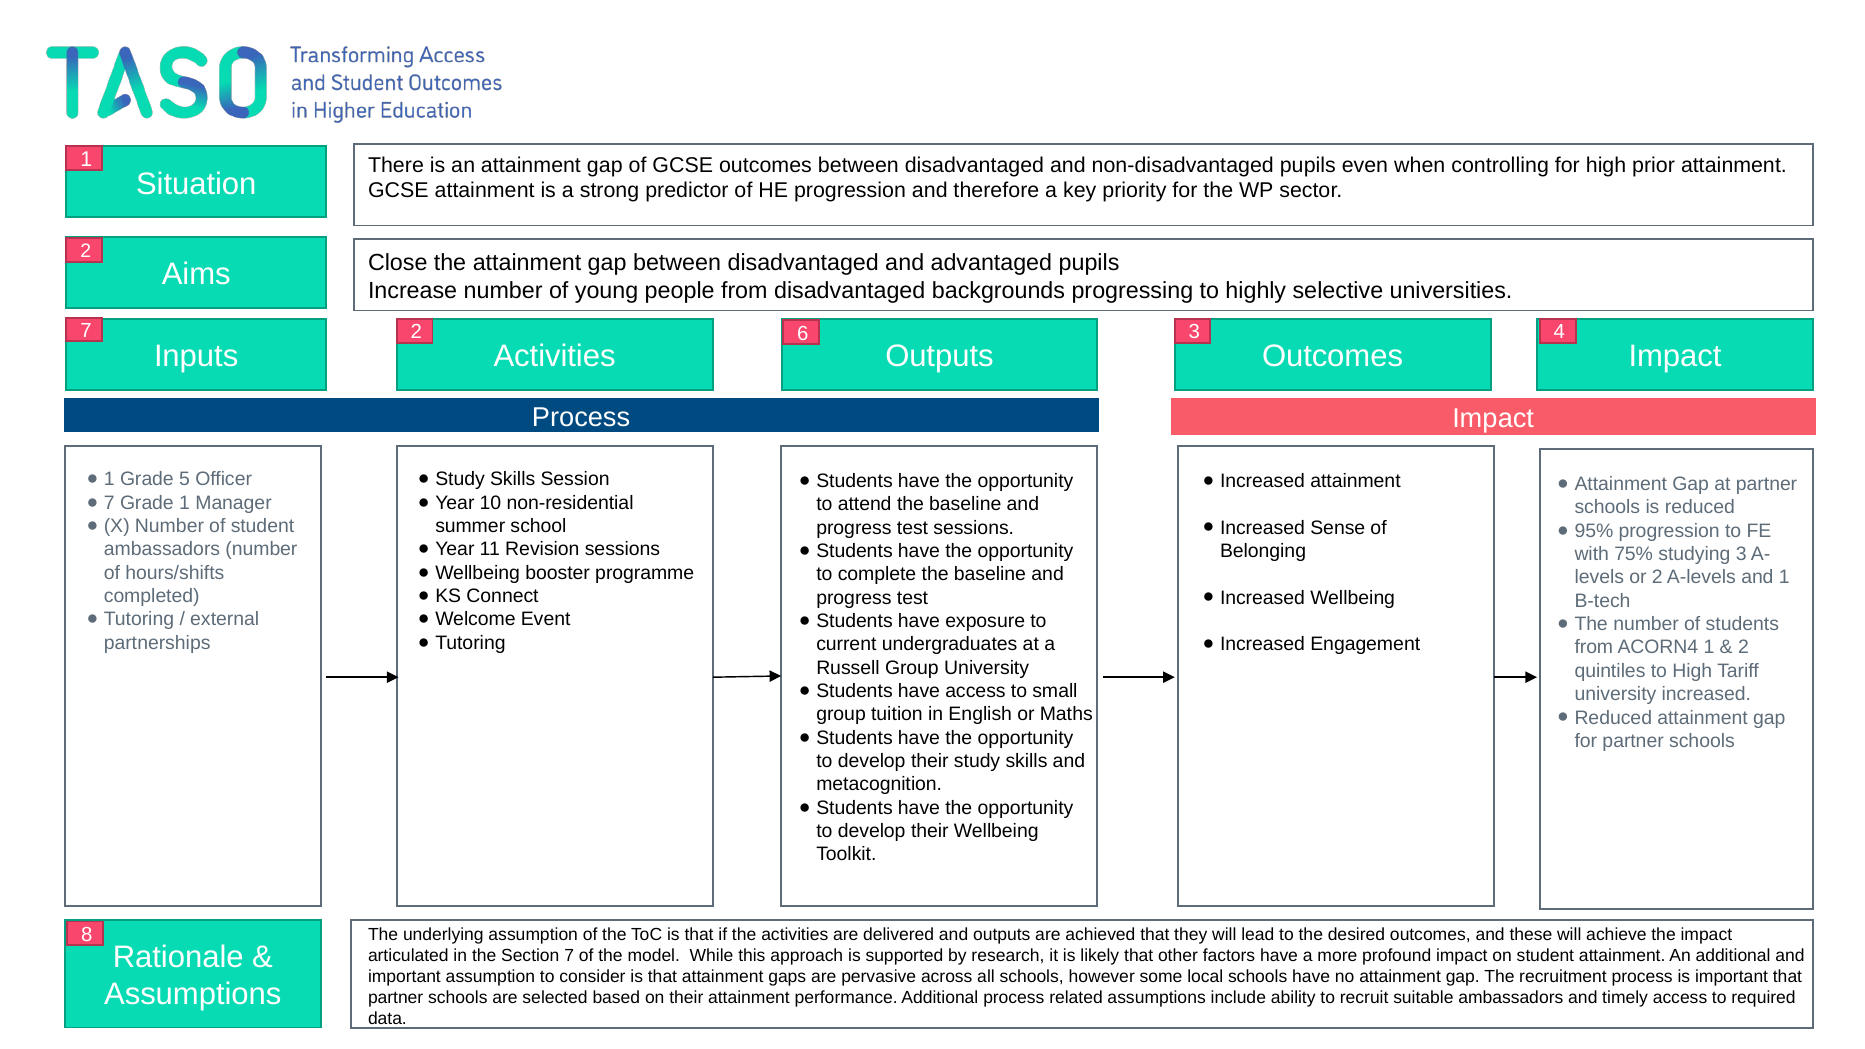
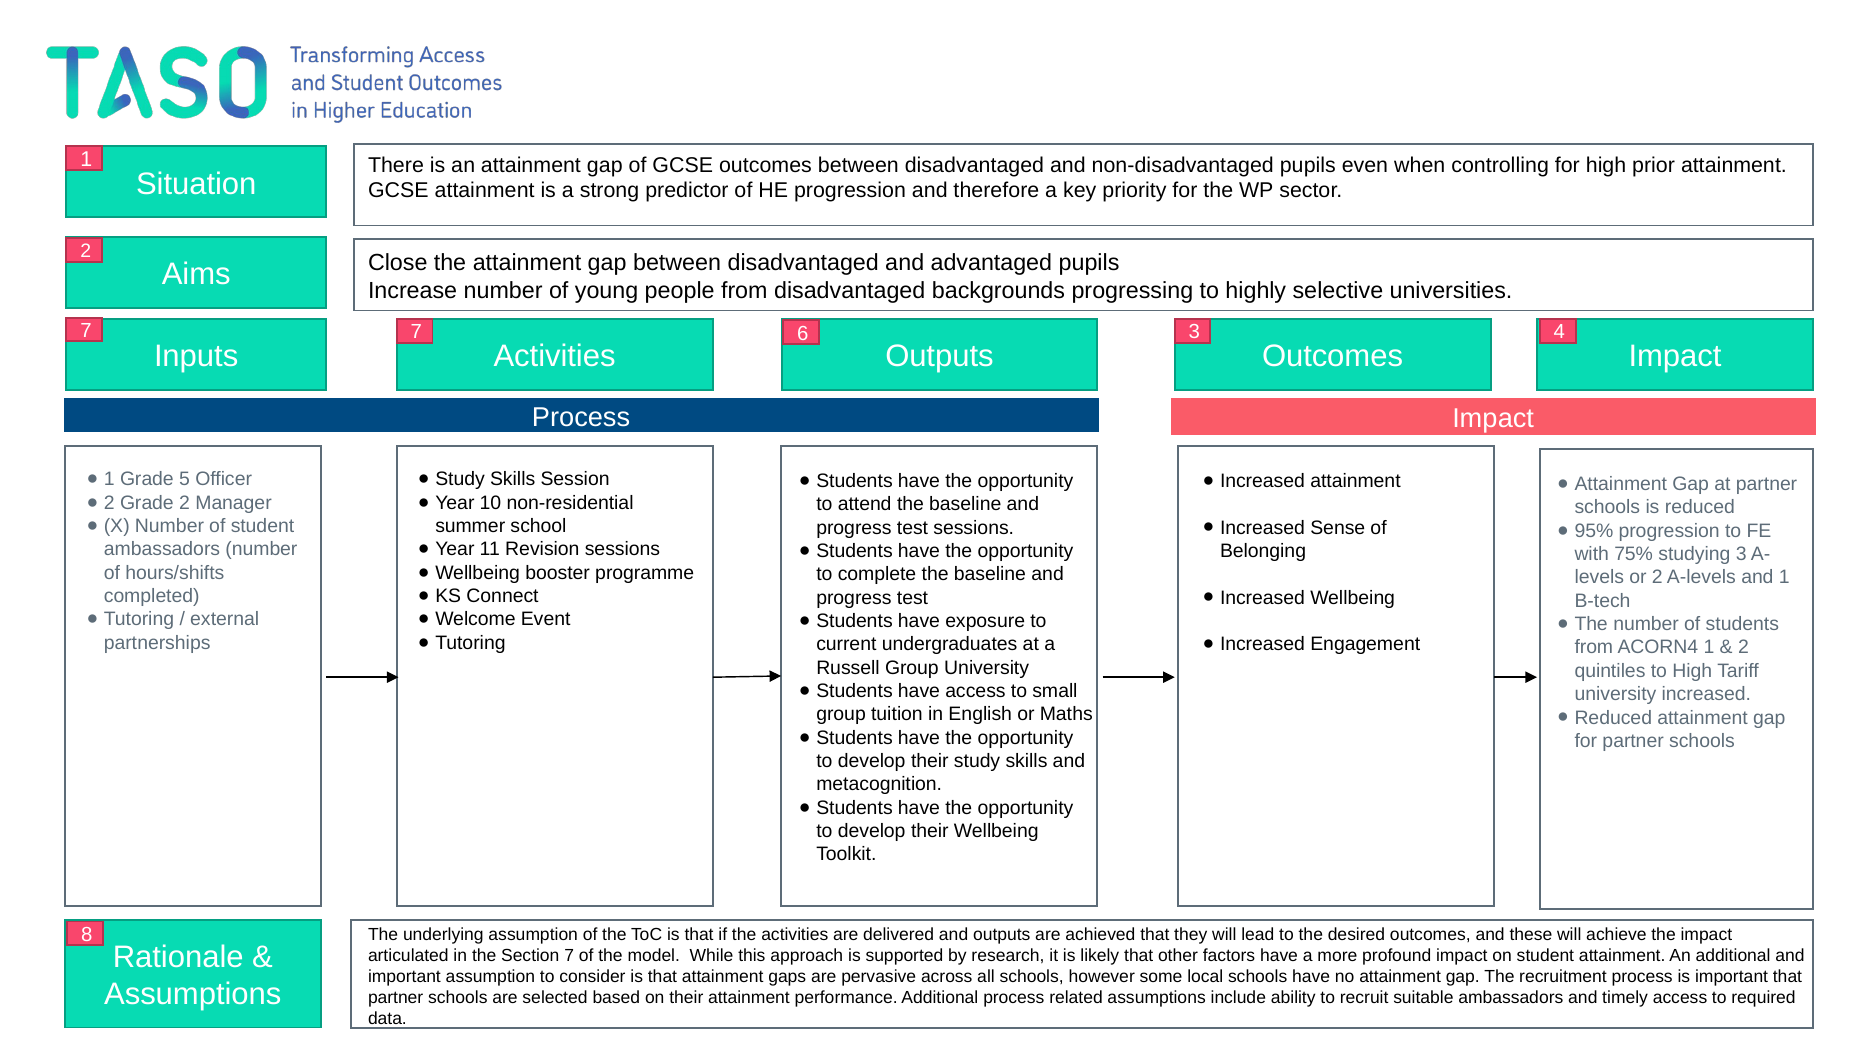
7 2: 2 -> 7 (416, 332)
7: 7 -> 2 (109, 503)
Grade 1: 1 -> 2 (184, 503)
